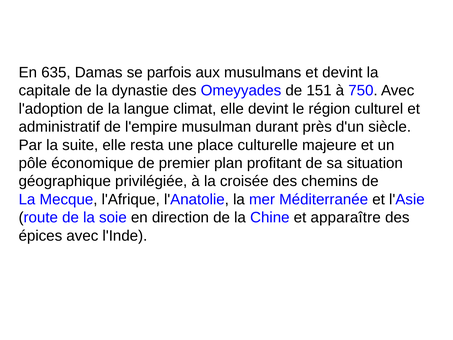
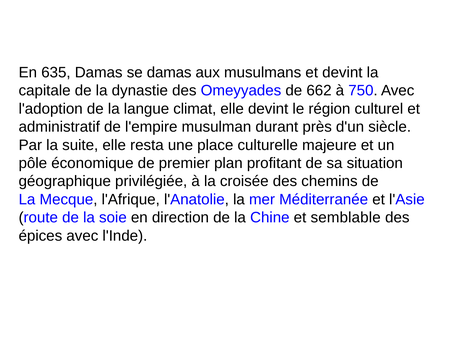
se parfois: parfois -> damas (169, 72)
151: 151 -> 662 (319, 91)
apparaître: apparaître -> semblable (346, 217)
